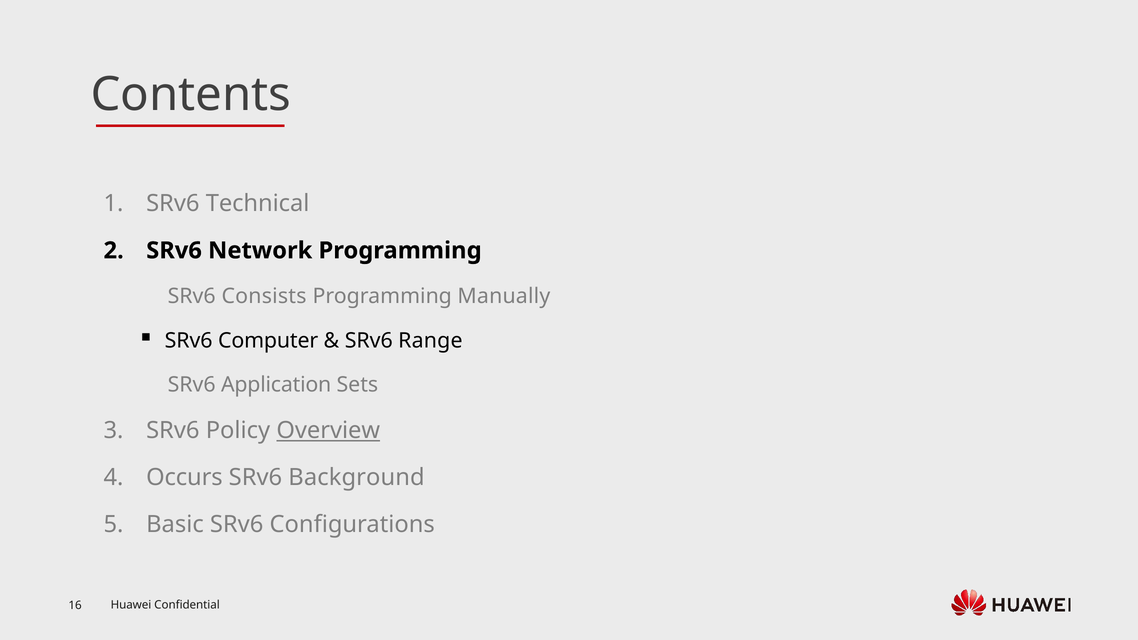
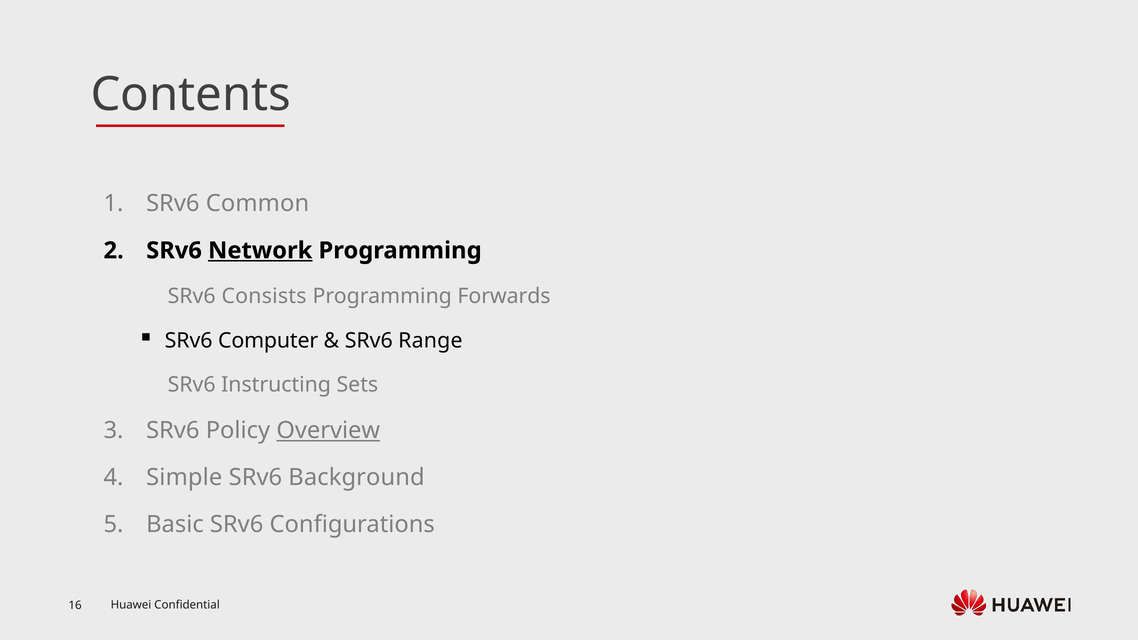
Technical: Technical -> Common (257, 204)
Network underline: none -> present (260, 251)
Manually: Manually -> Forwards (504, 296)
Application: Application -> Instructing (276, 385)
Occurs: Occurs -> Simple (184, 478)
